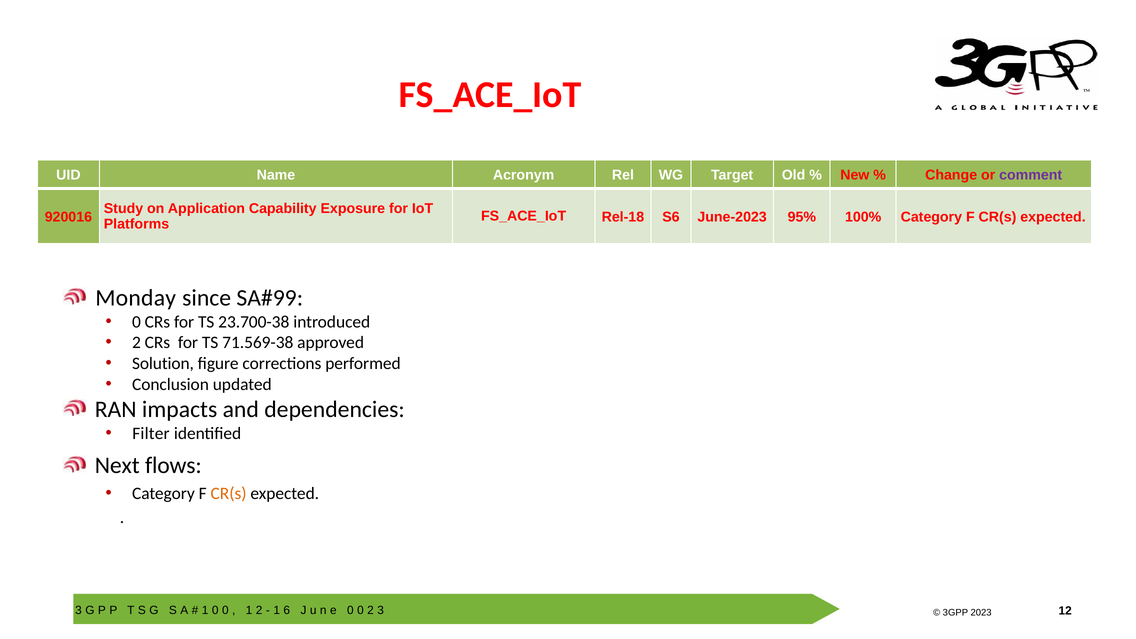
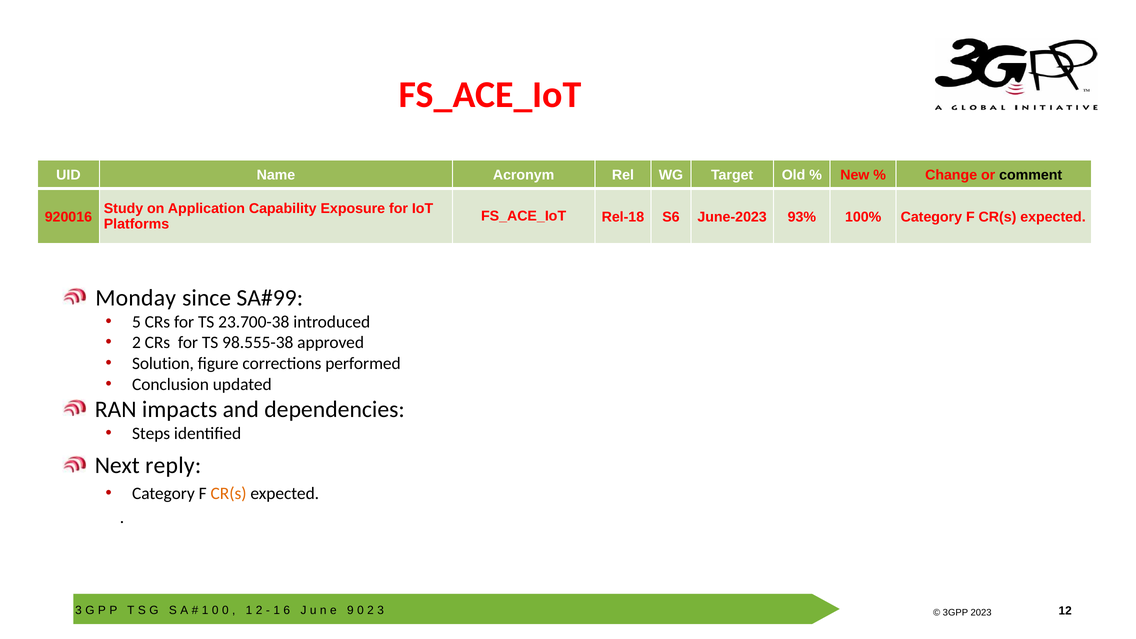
comment colour: purple -> black (1031, 175)
95%: 95% -> 93% (802, 217)
0: 0 -> 5 (136, 322)
71.569-38: 71.569-38 -> 98.555-38 (258, 343)
Filter: Filter -> Steps (151, 434)
flows: flows -> reply (173, 466)
0: 0 -> 9 (350, 610)
